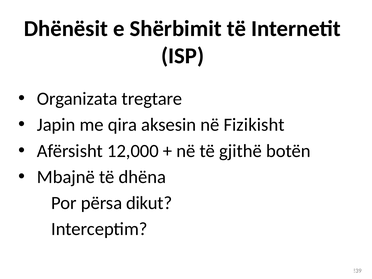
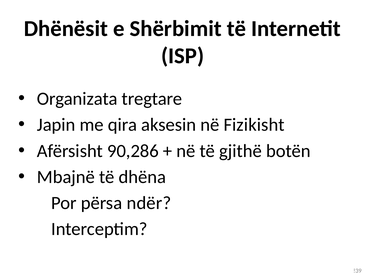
12,000: 12,000 -> 90,286 (133, 151)
dikut: dikut -> ndër (149, 203)
